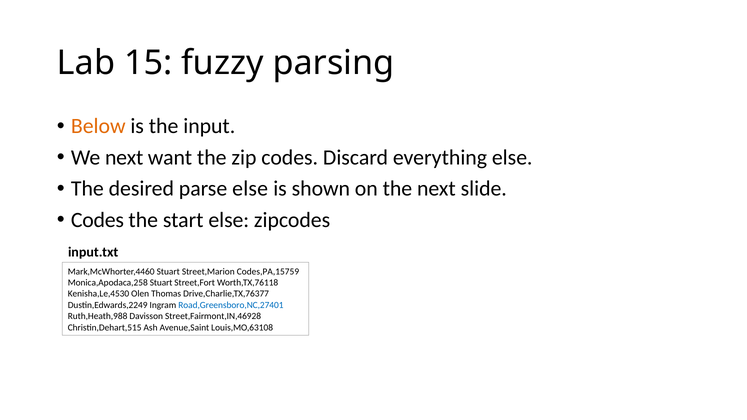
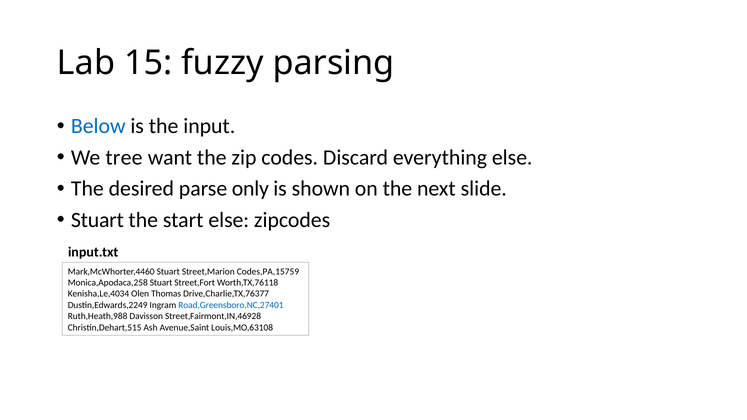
Below colour: orange -> blue (98, 126)
We next: next -> tree (124, 158)
parse else: else -> only (250, 189)
Codes: Codes -> Stuart (97, 220)
Kenisha,Le,4530: Kenisha,Le,4530 -> Kenisha,Le,4034 (98, 294)
